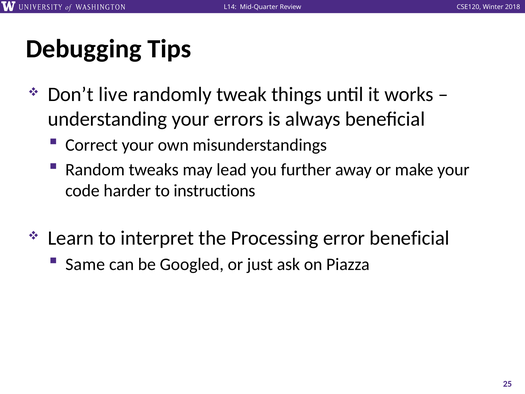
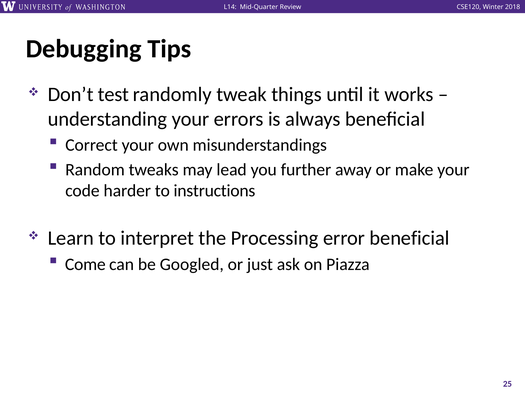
live: live -> test (113, 95)
Same: Same -> Come (85, 264)
